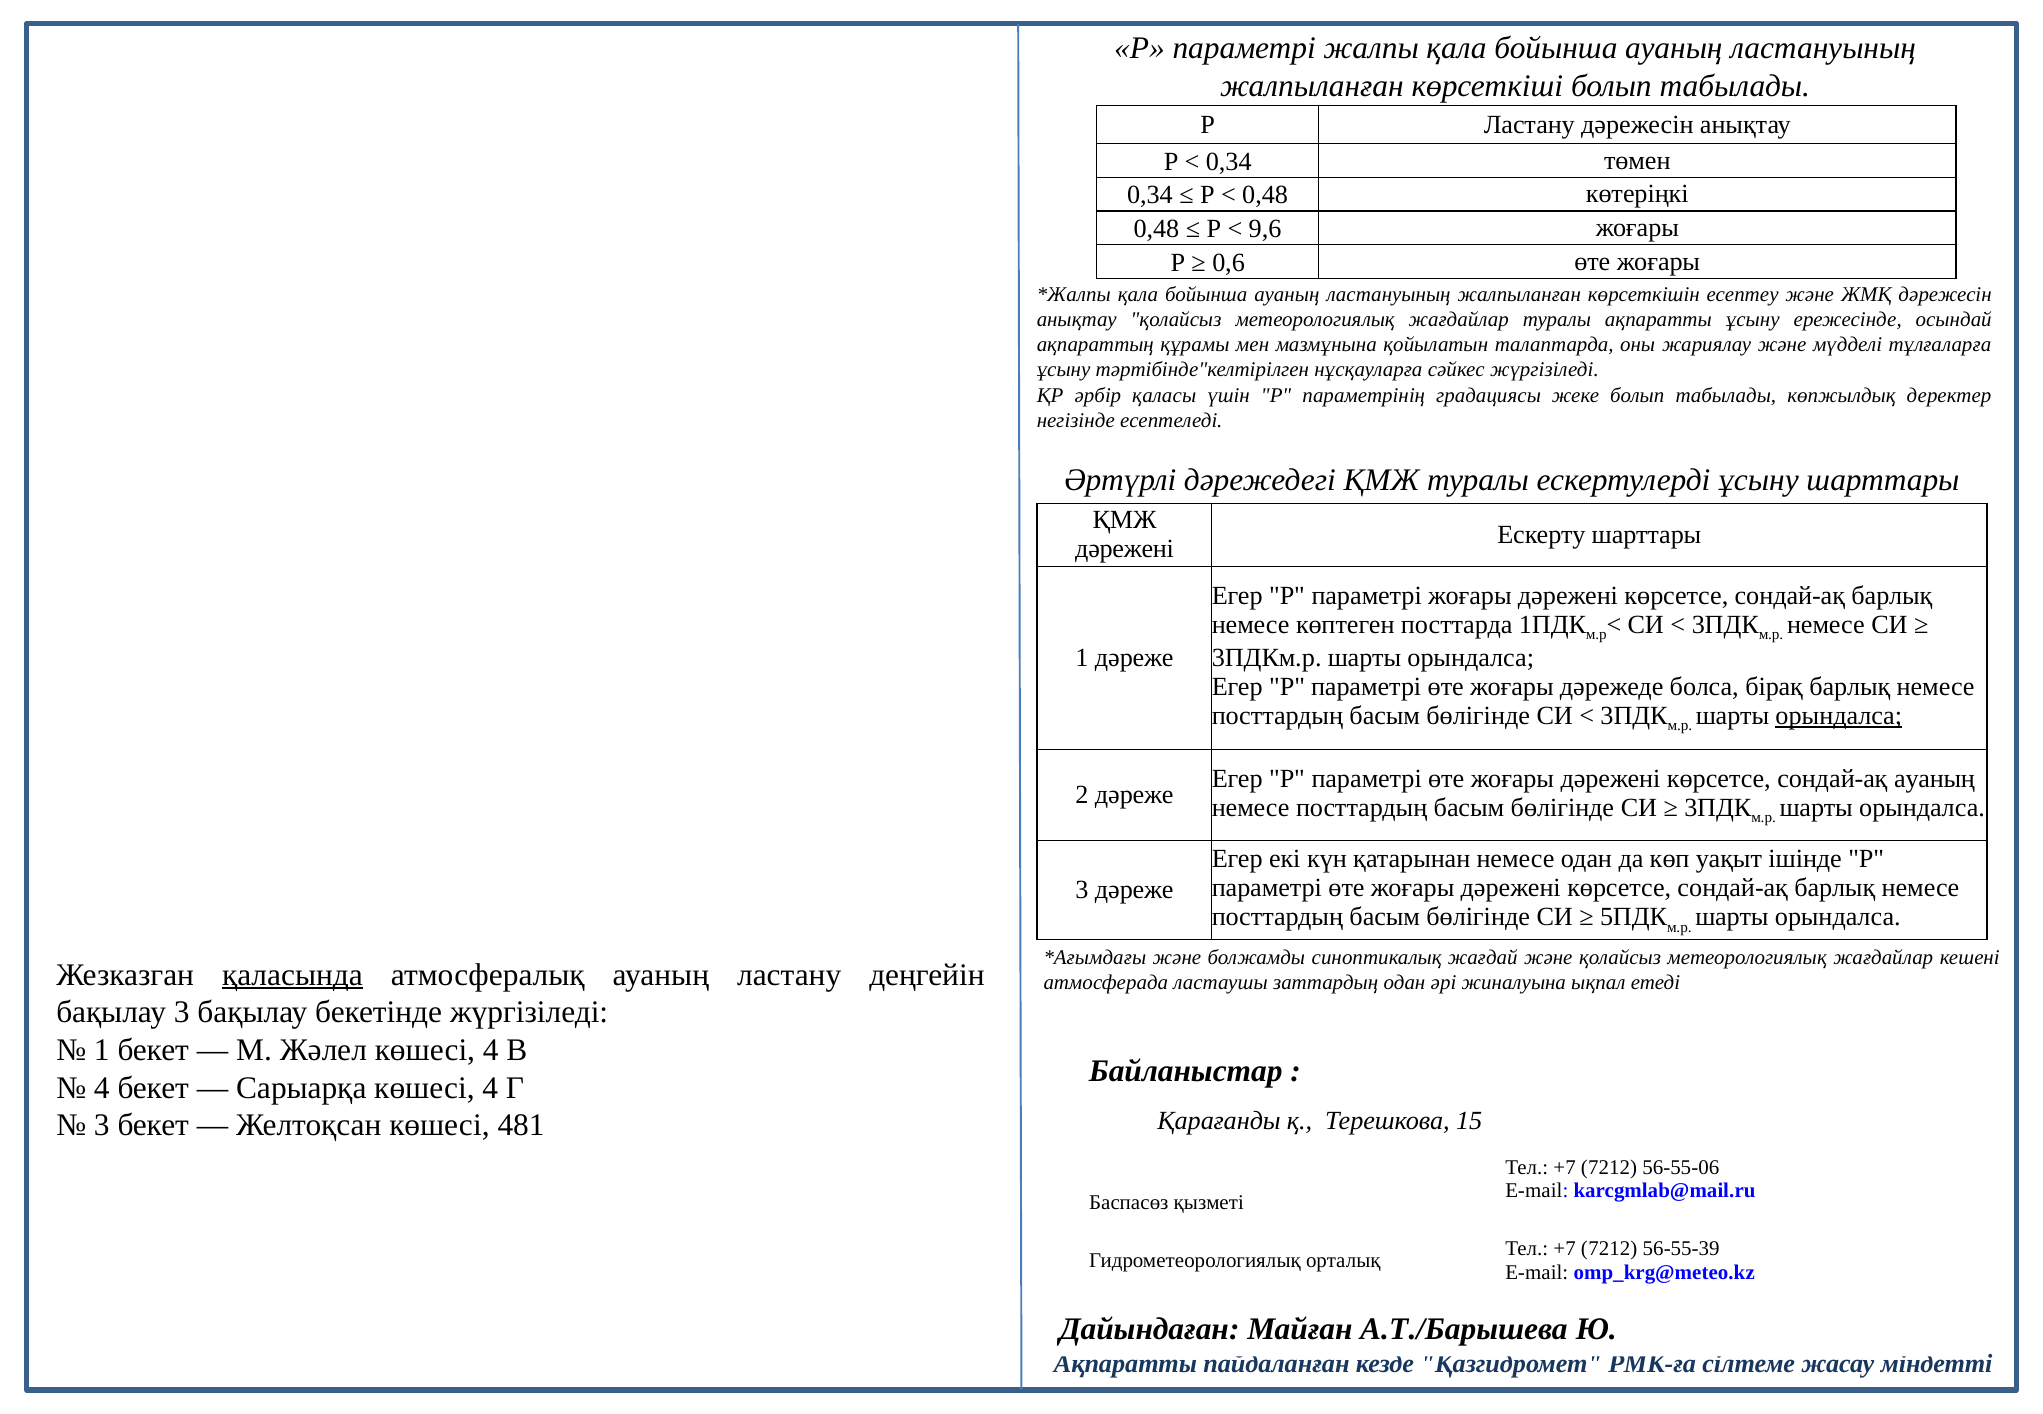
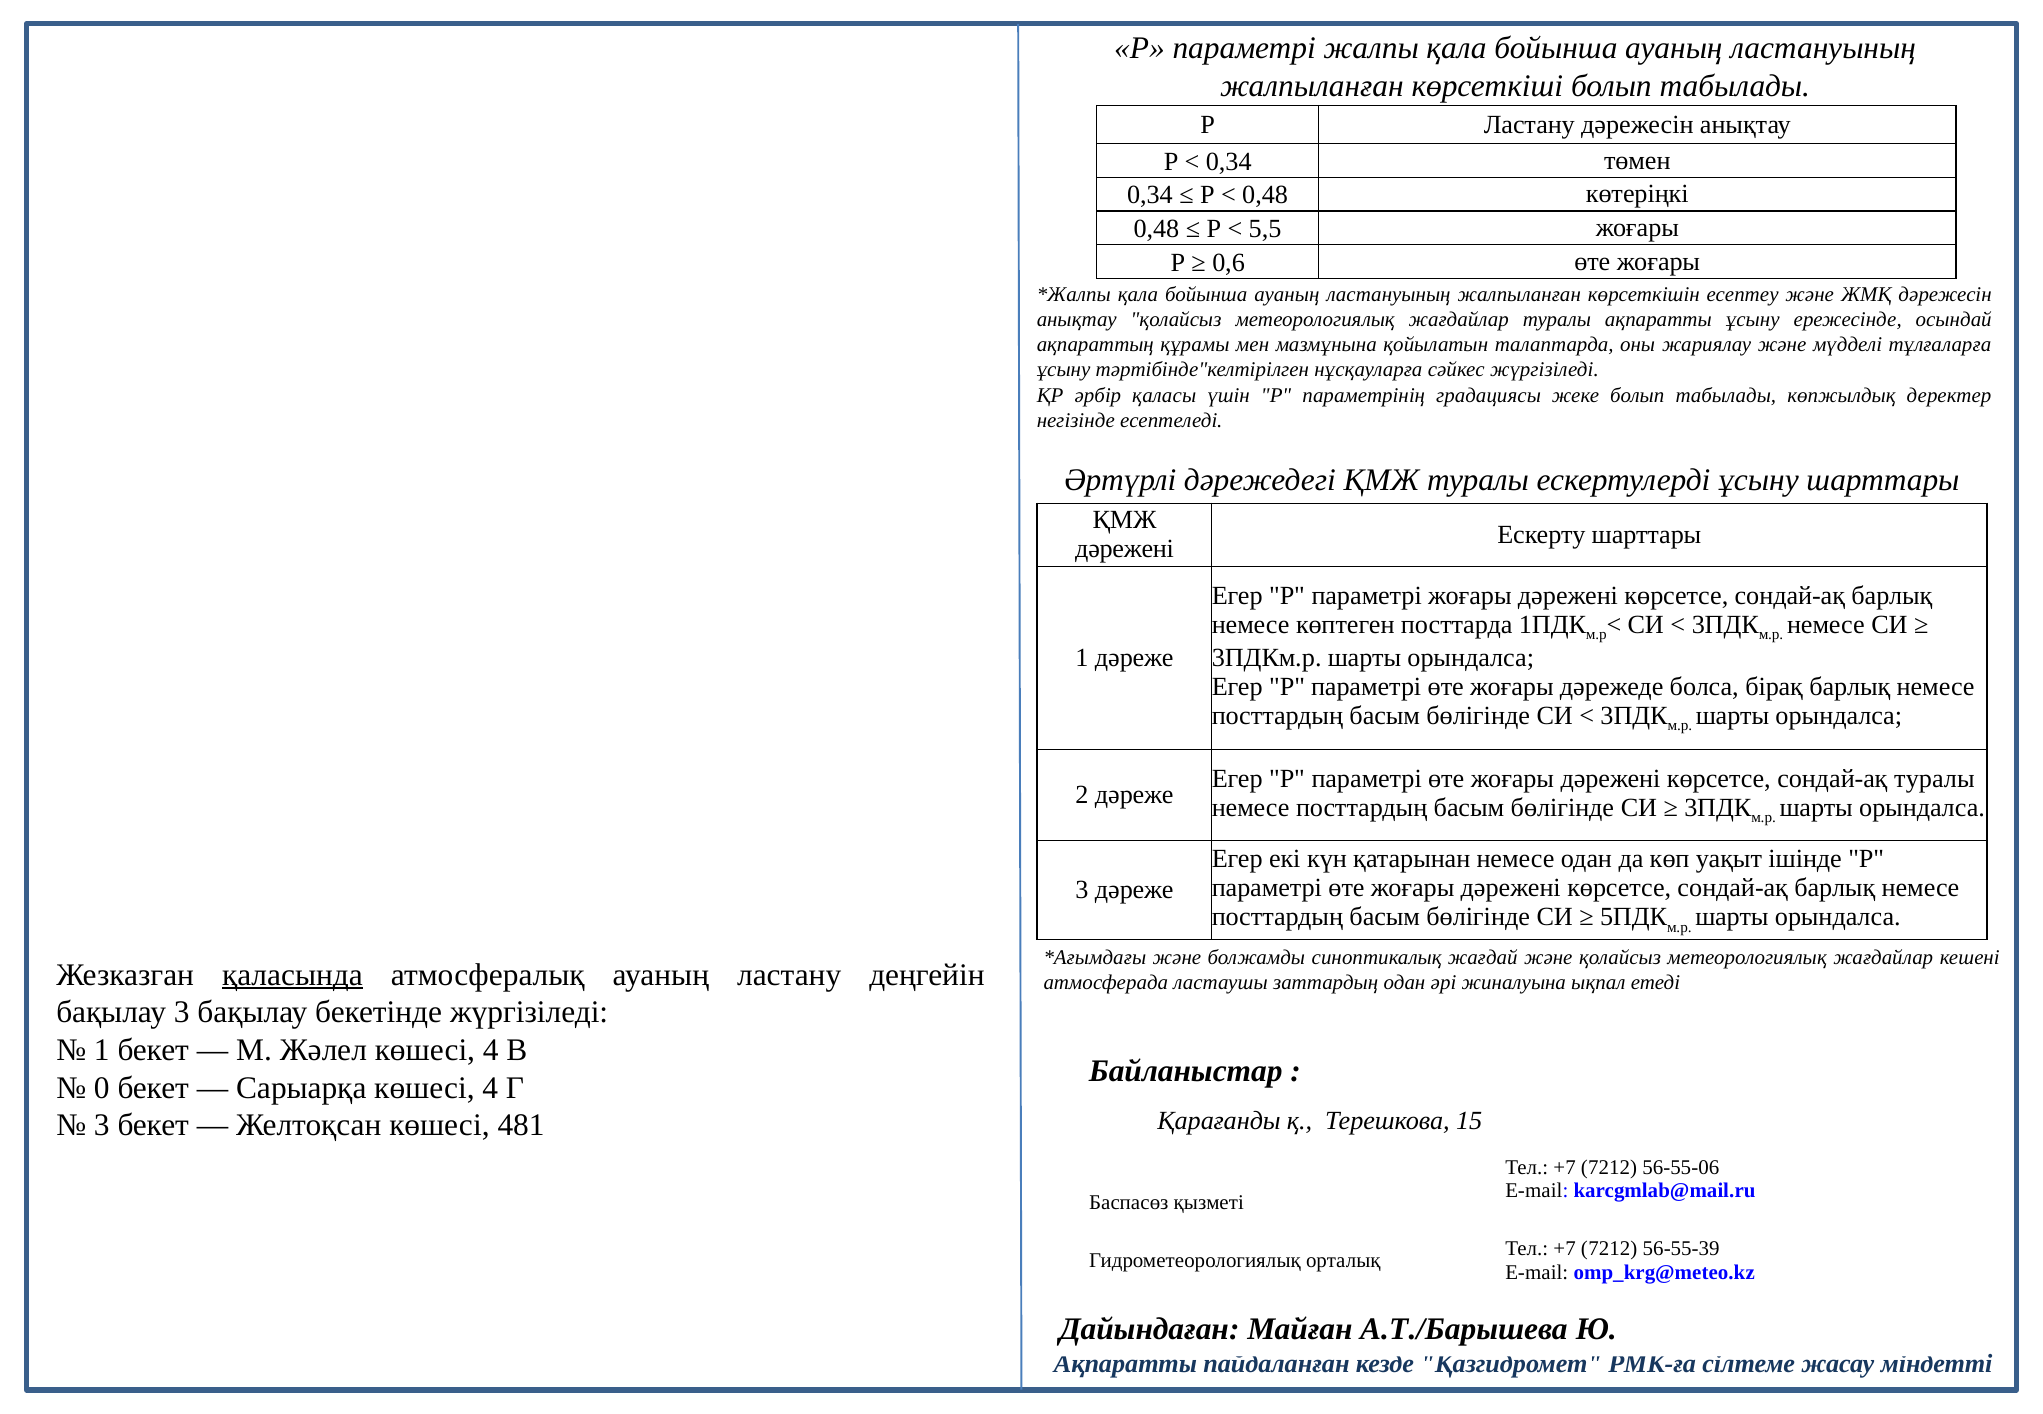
9,6: 9,6 -> 5,5 (1265, 229)
орындалса underline: present -> none (1839, 716)
сондай-ақ ауаның: ауаның -> туралы (1934, 779)
4: 4 -> 0 (102, 1088)
